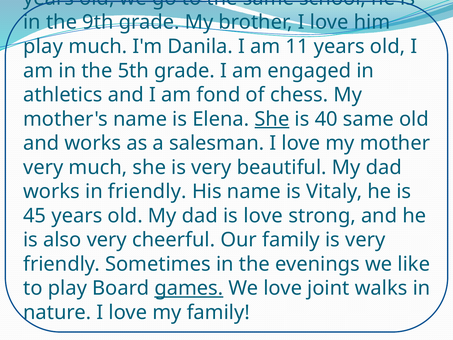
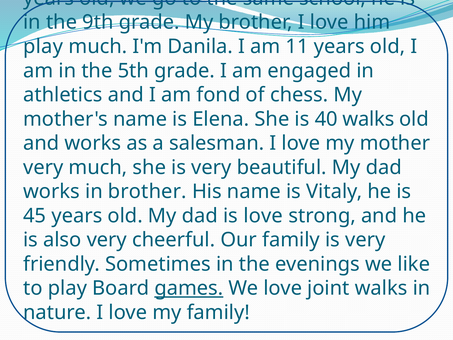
She underline: present -> none (272, 119)
40 same: same -> walks (369, 119)
in friendly: friendly -> brother (147, 191)
